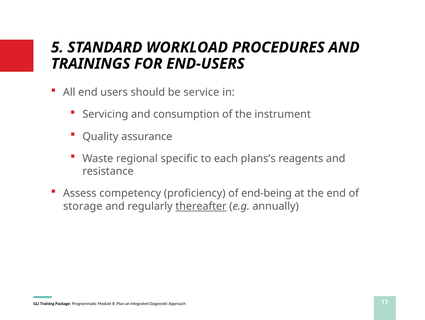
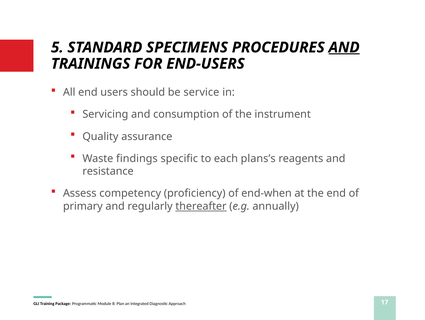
WORKLOAD: WORKLOAD -> SPECIMENS (187, 47)
AND underline: none -> present (344, 47)
regional: regional -> findings (137, 158)
end-being: end-being -> end-when (266, 193)
storage: storage -> primary (83, 206)
